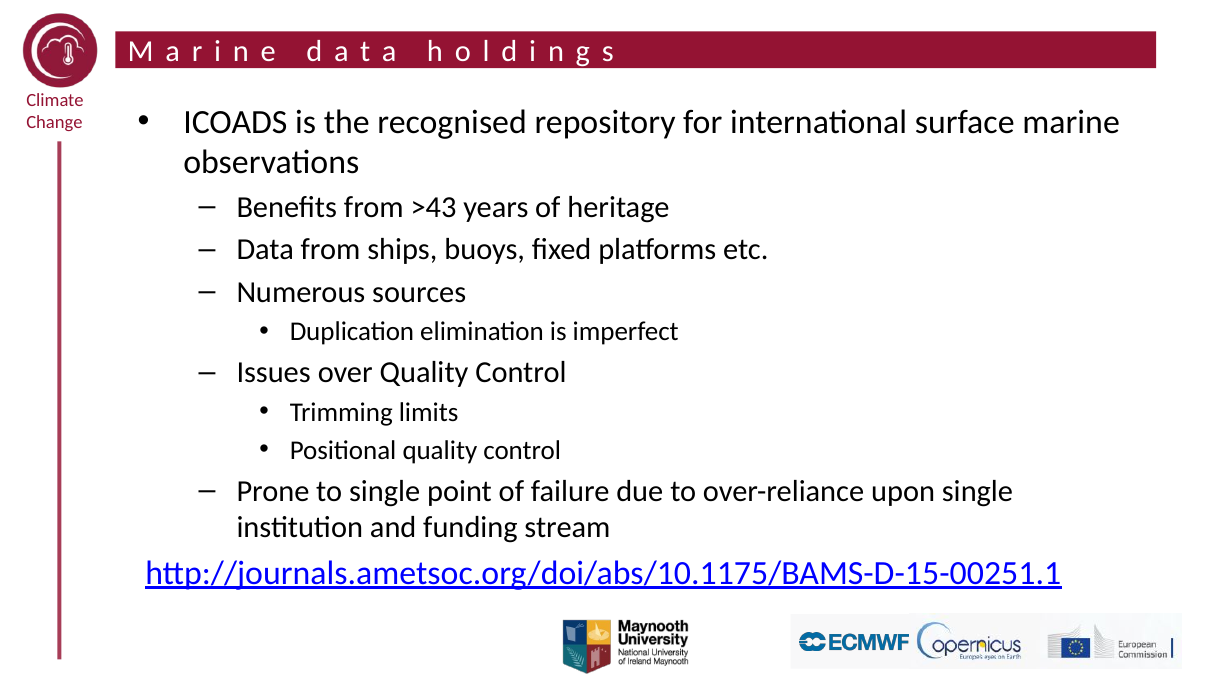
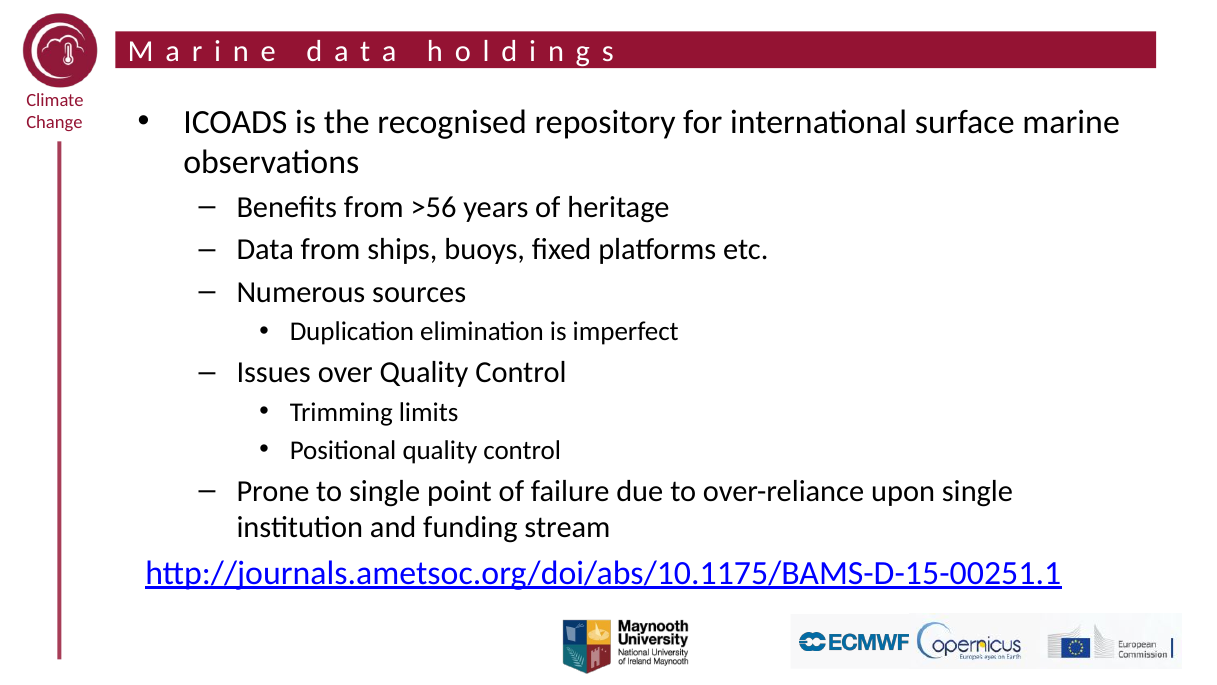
>43: >43 -> >56 (434, 207)
